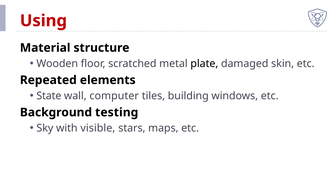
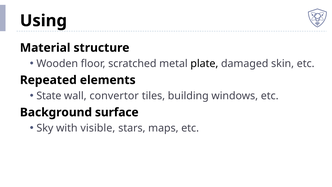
Using colour: red -> black (43, 21)
computer: computer -> convertor (114, 96)
testing: testing -> surface (117, 112)
